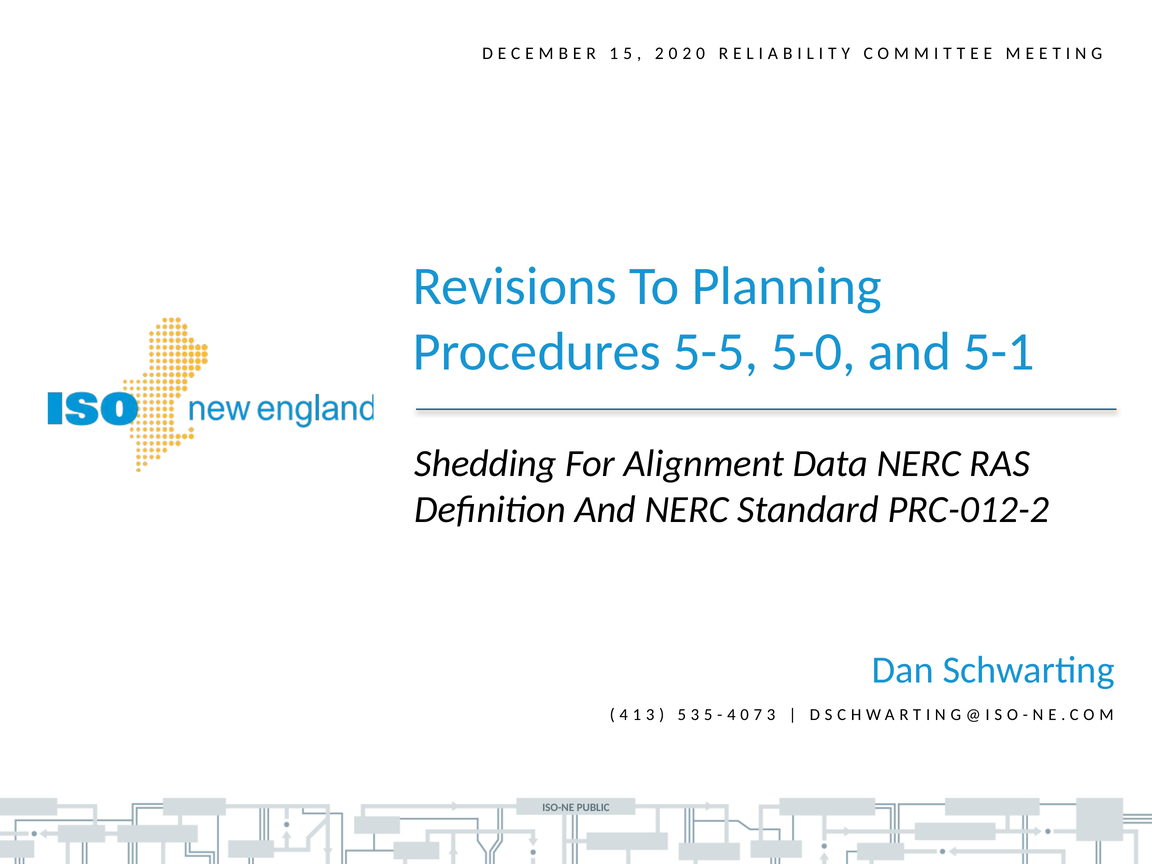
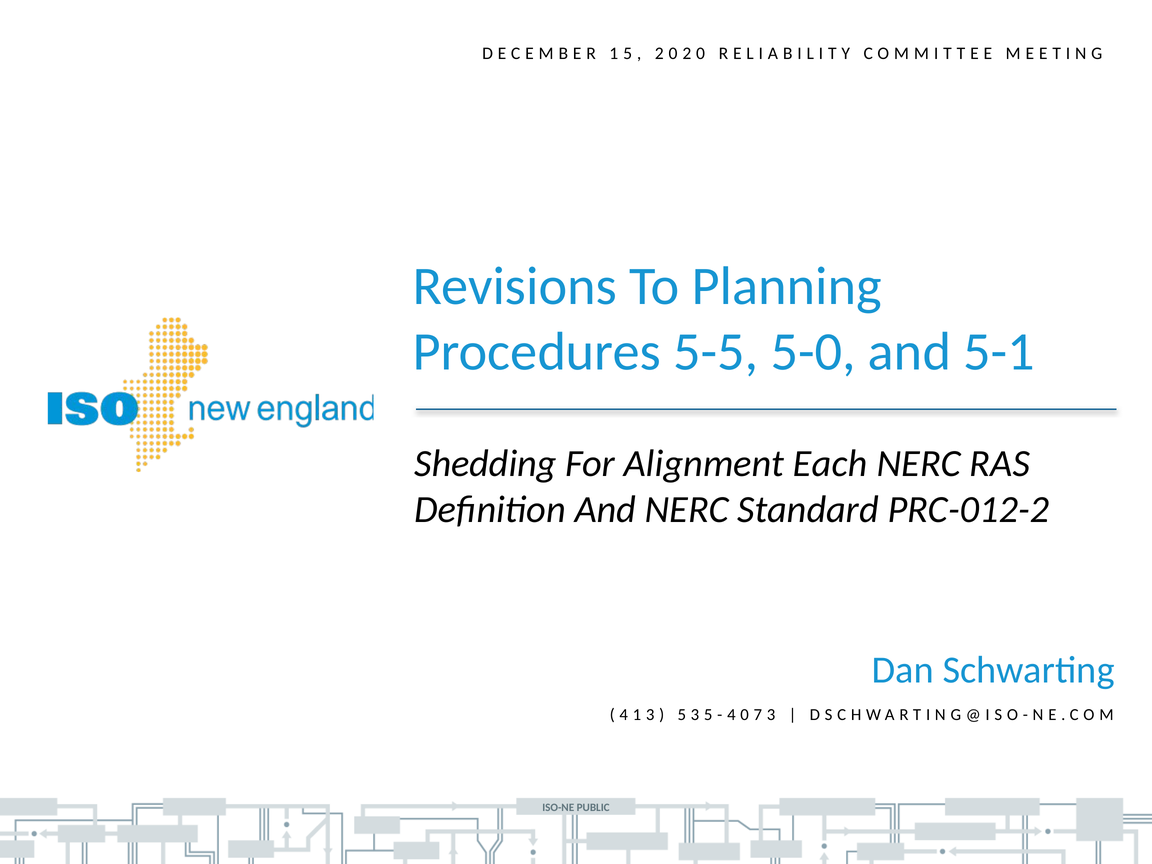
Data: Data -> Each (830, 464)
